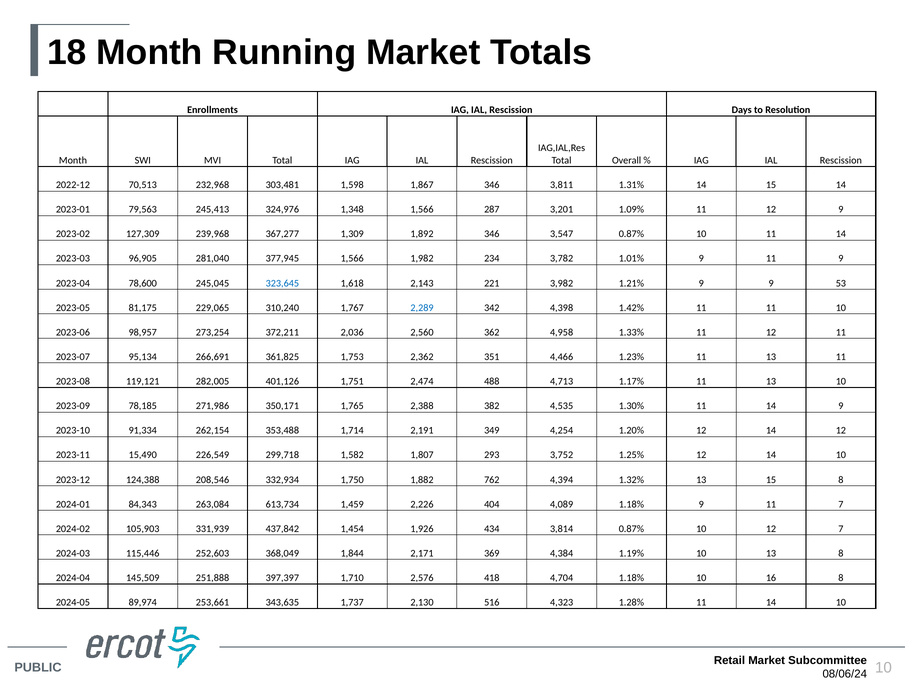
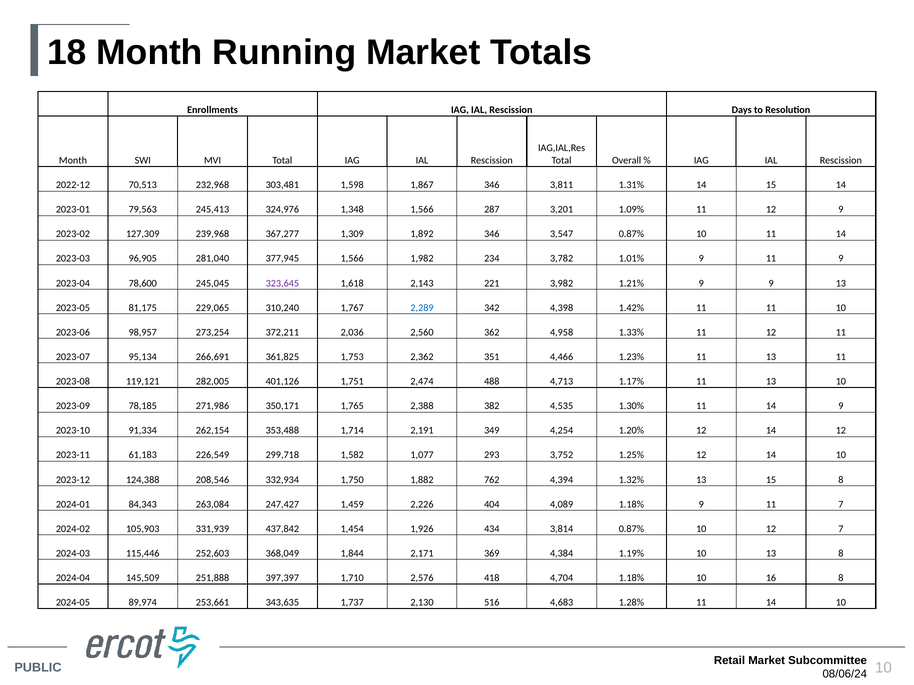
323,645 colour: blue -> purple (282, 283)
9 53: 53 -> 13 (841, 283)
15,490: 15,490 -> 61,183 (143, 455)
1,807: 1,807 -> 1,077 (422, 455)
613,734: 613,734 -> 247,427 (282, 505)
4,323: 4,323 -> 4,683 (562, 603)
